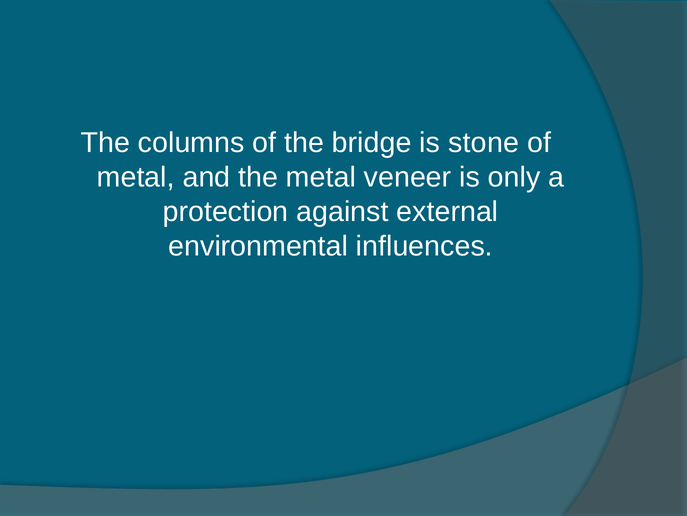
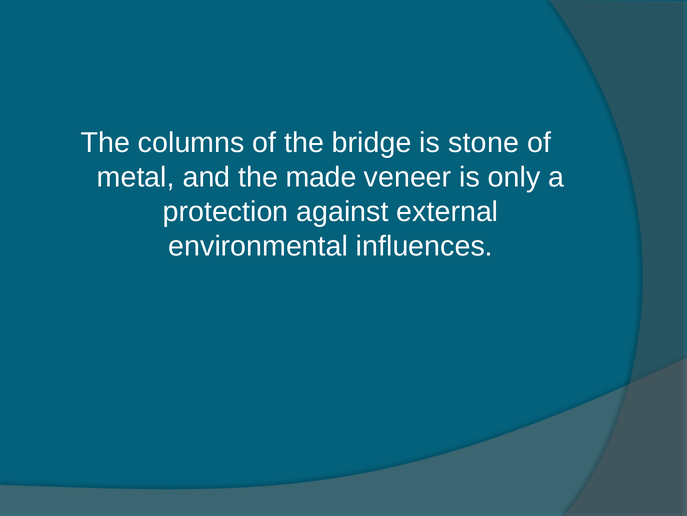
the metal: metal -> made (321, 177)
